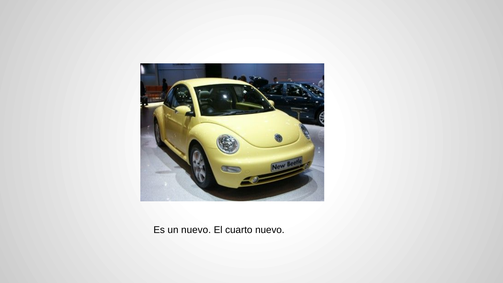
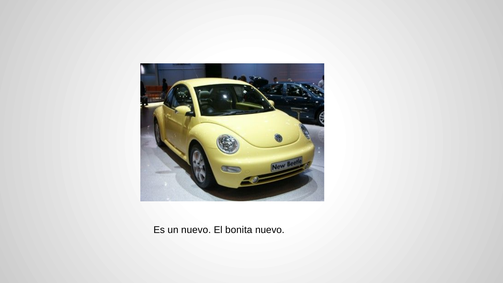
cuarto: cuarto -> bonita (239, 230)
